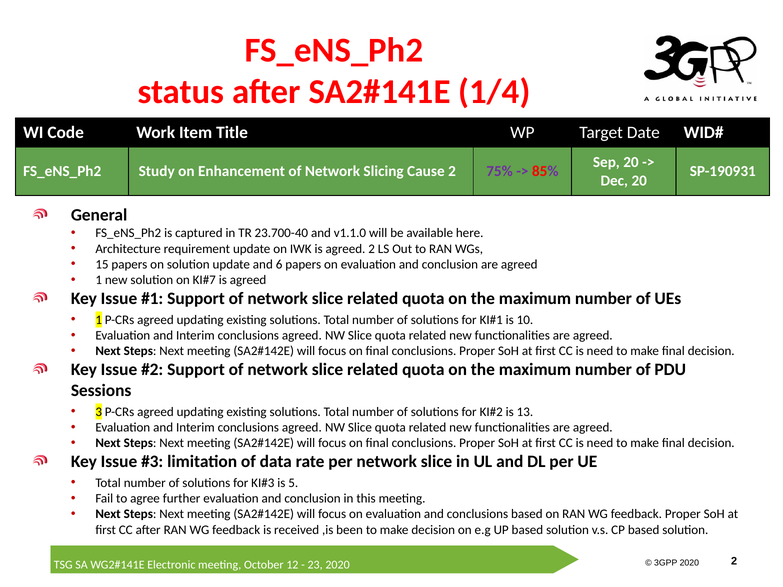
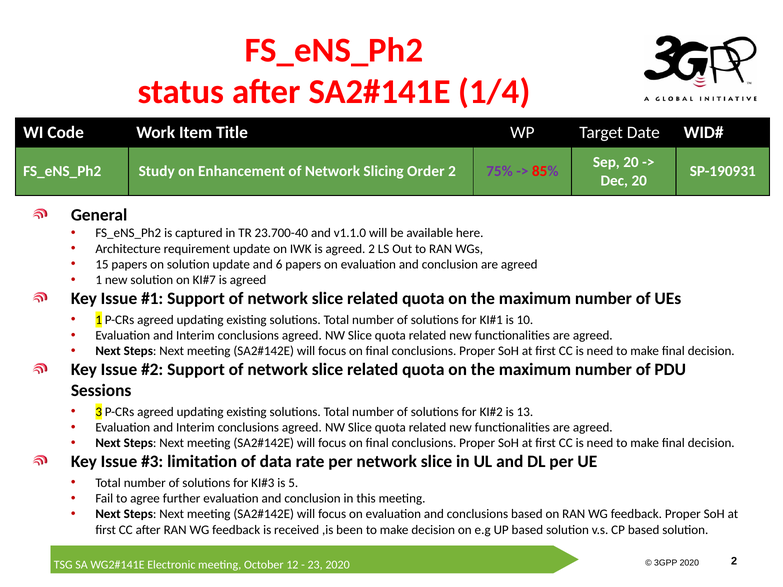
Cause: Cause -> Order (426, 171)
